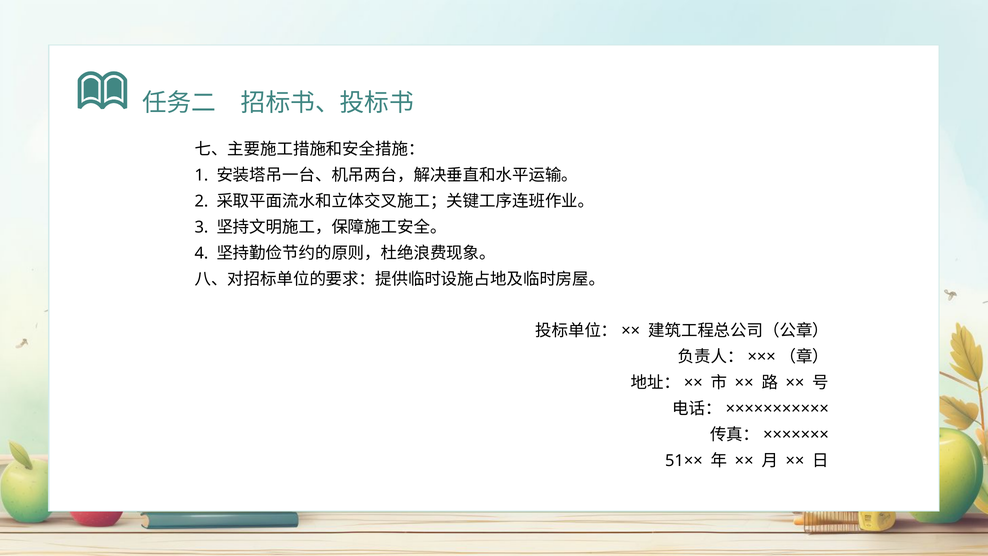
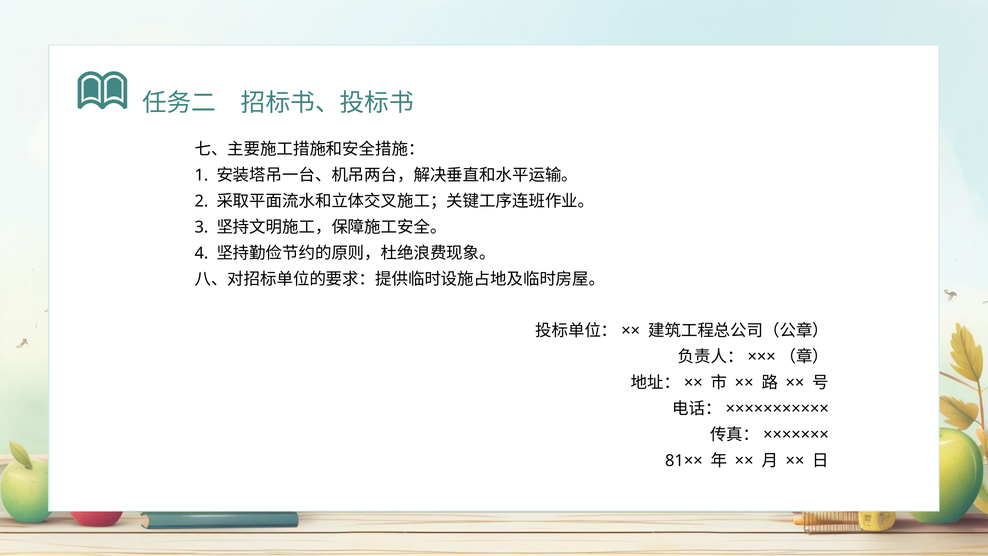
51××: 51×× -> 81×× (684, 460)
